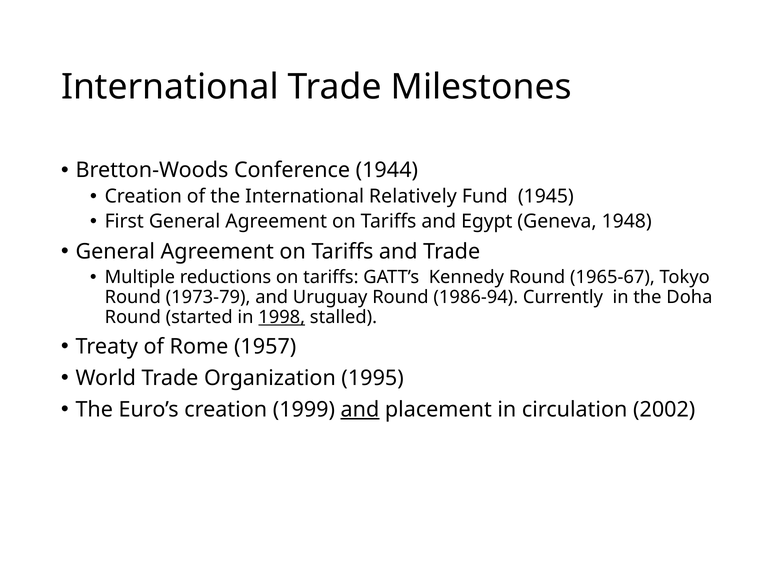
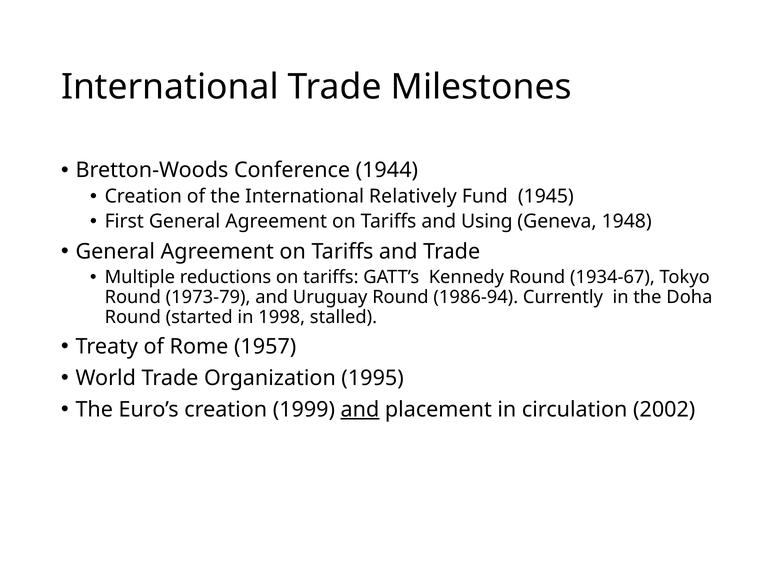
Egypt: Egypt -> Using (487, 221)
1965-67: 1965-67 -> 1934-67 (612, 277)
1998 underline: present -> none (282, 317)
